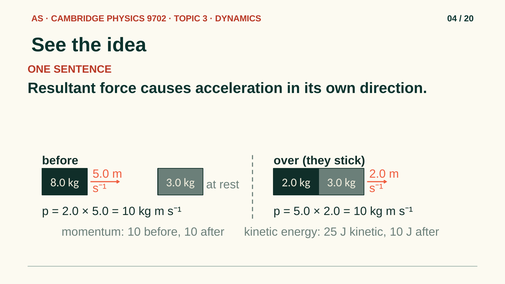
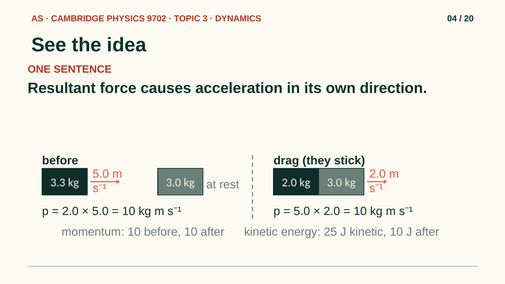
over: over -> drag (286, 161)
8.0: 8.0 -> 3.3 (58, 182)
